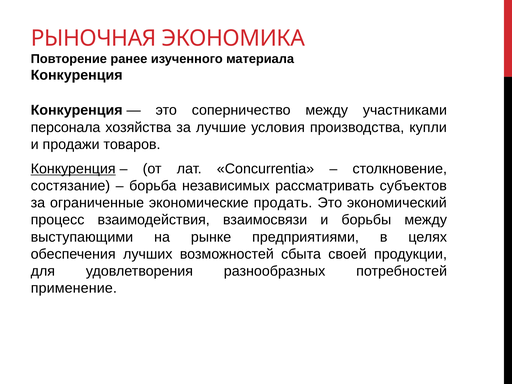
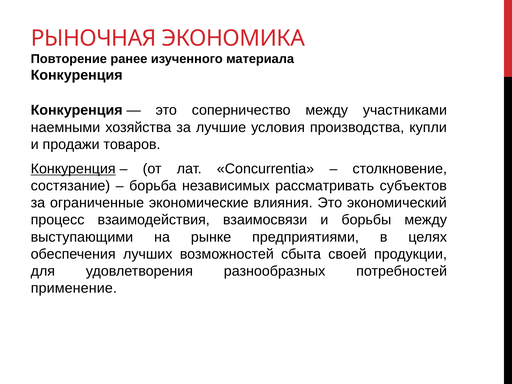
персонала: персонала -> наемными (65, 127)
продать: продать -> влияния (283, 203)
